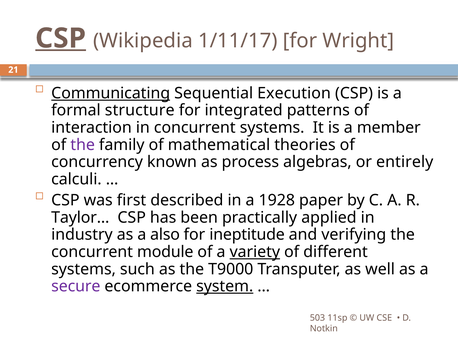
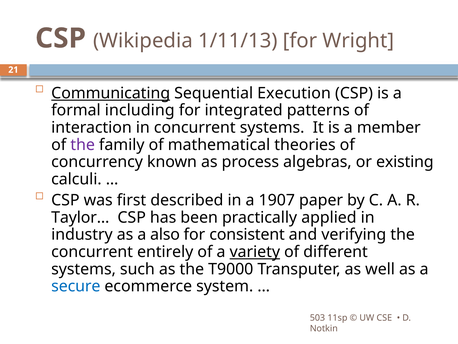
CSP underline: present -> none (61, 38)
1/11/17: 1/11/17 -> 1/11/13 (238, 41)
structure: structure -> including (140, 110)
entirely: entirely -> existing (405, 162)
1928: 1928 -> 1907 (277, 200)
ineptitude: ineptitude -> consistent (247, 234)
module: module -> entirely (165, 252)
secure colour: purple -> blue (76, 286)
system underline: present -> none (225, 286)
